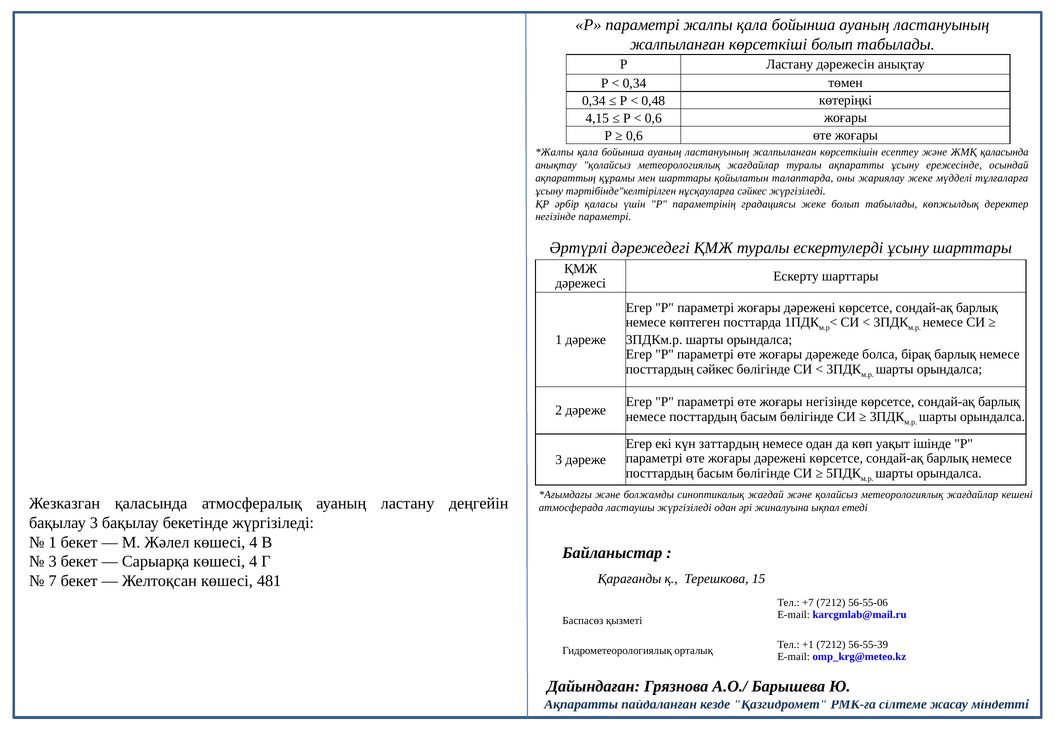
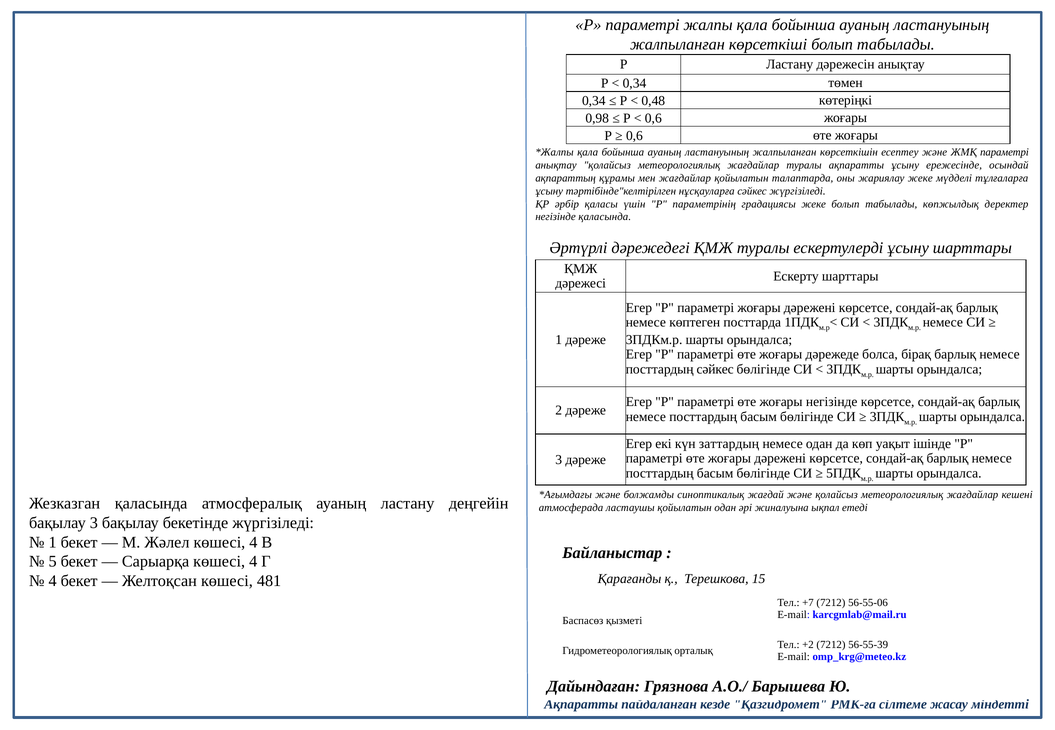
4,15: 4,15 -> 0,98 (597, 118)
ЖМҚ қаласында: қаласында -> параметрі (1005, 152)
мен шарттары: шарттары -> жағдайлар (685, 178)
негізінде параметрі: параметрі -> қаласында (605, 217)
ластаушы жүргізіледі: жүргізіледі -> қойылатын (685, 508)
3: 3 -> 5 (53, 562)
7: 7 -> 4 (53, 581)
+1: +1 -> +2 (808, 645)
